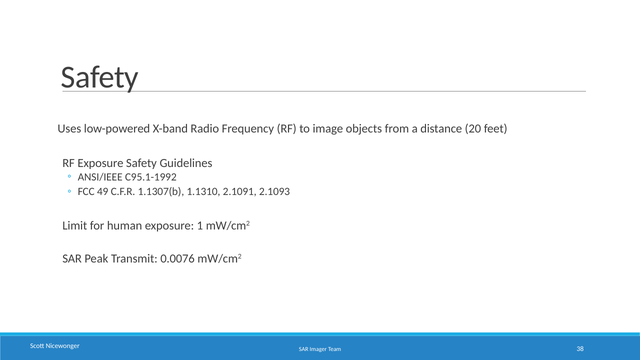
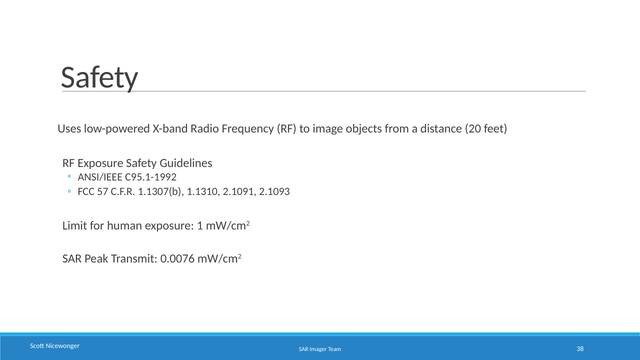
49: 49 -> 57 (103, 192)
